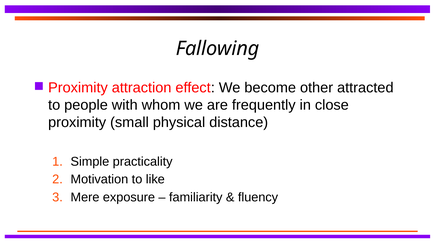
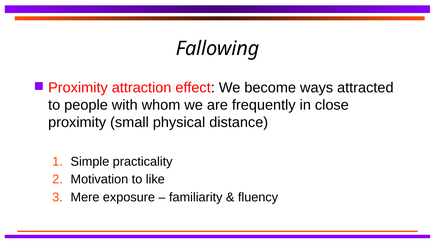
other: other -> ways (317, 87)
